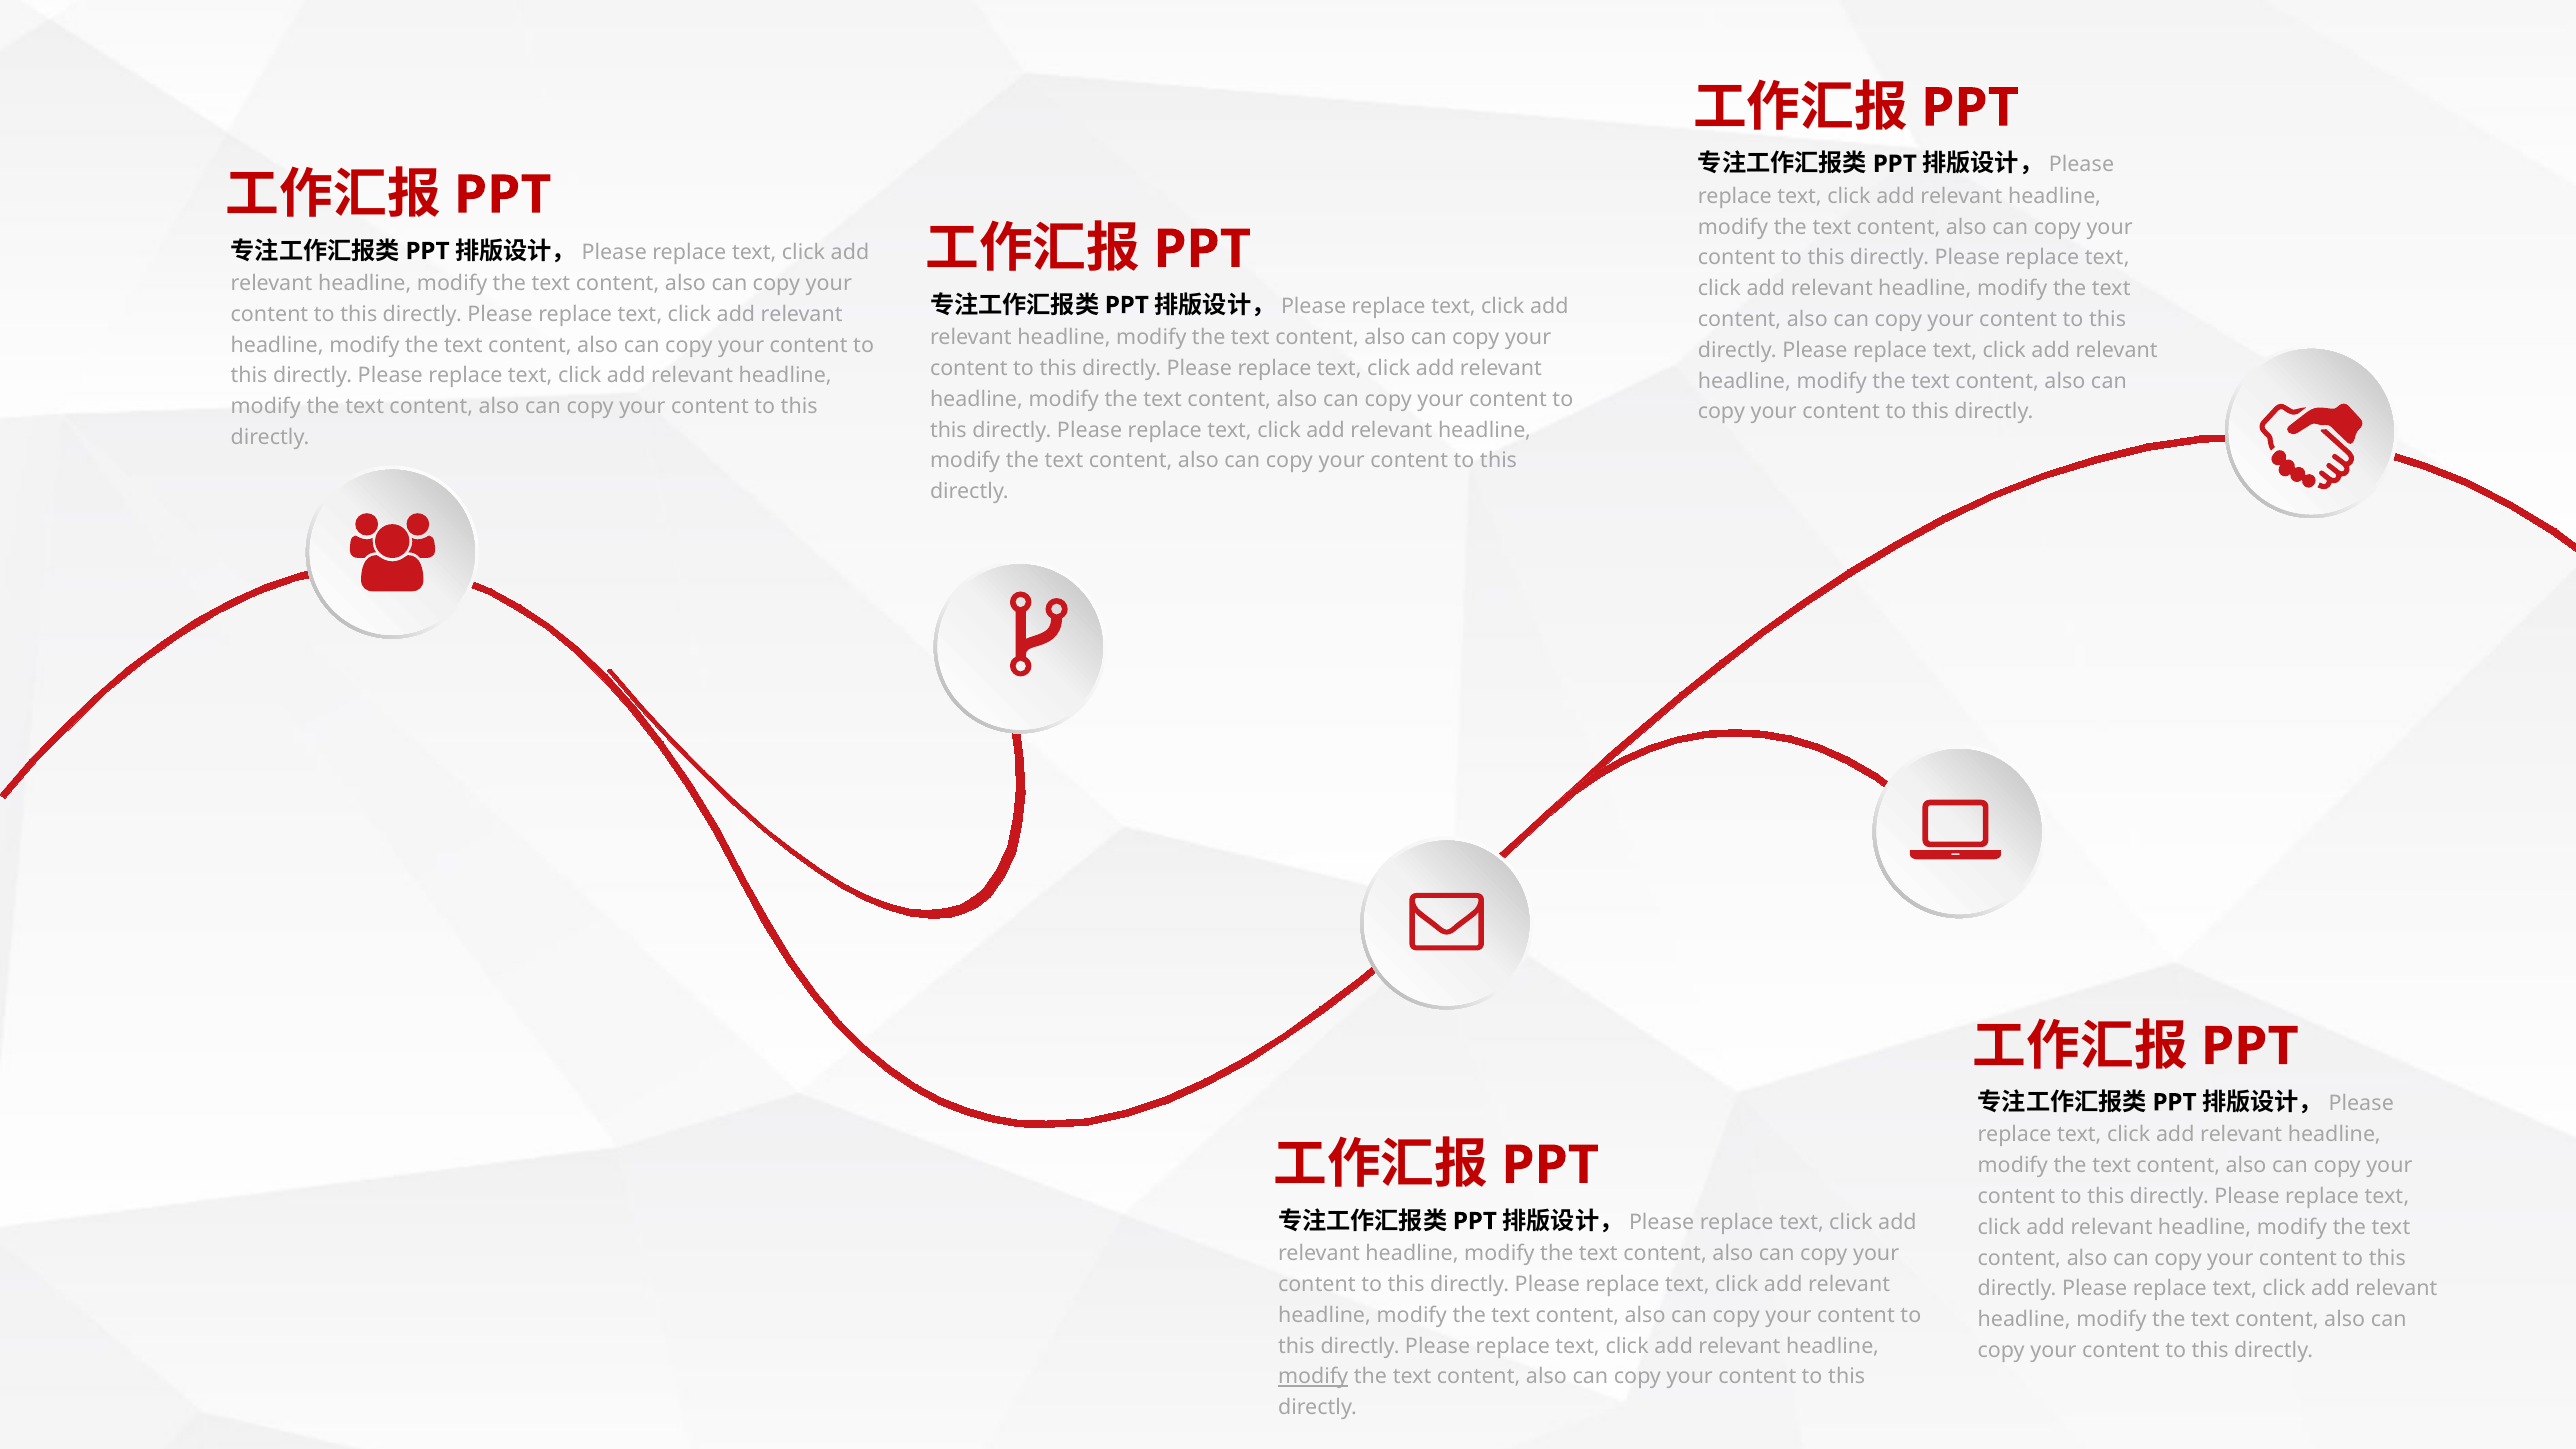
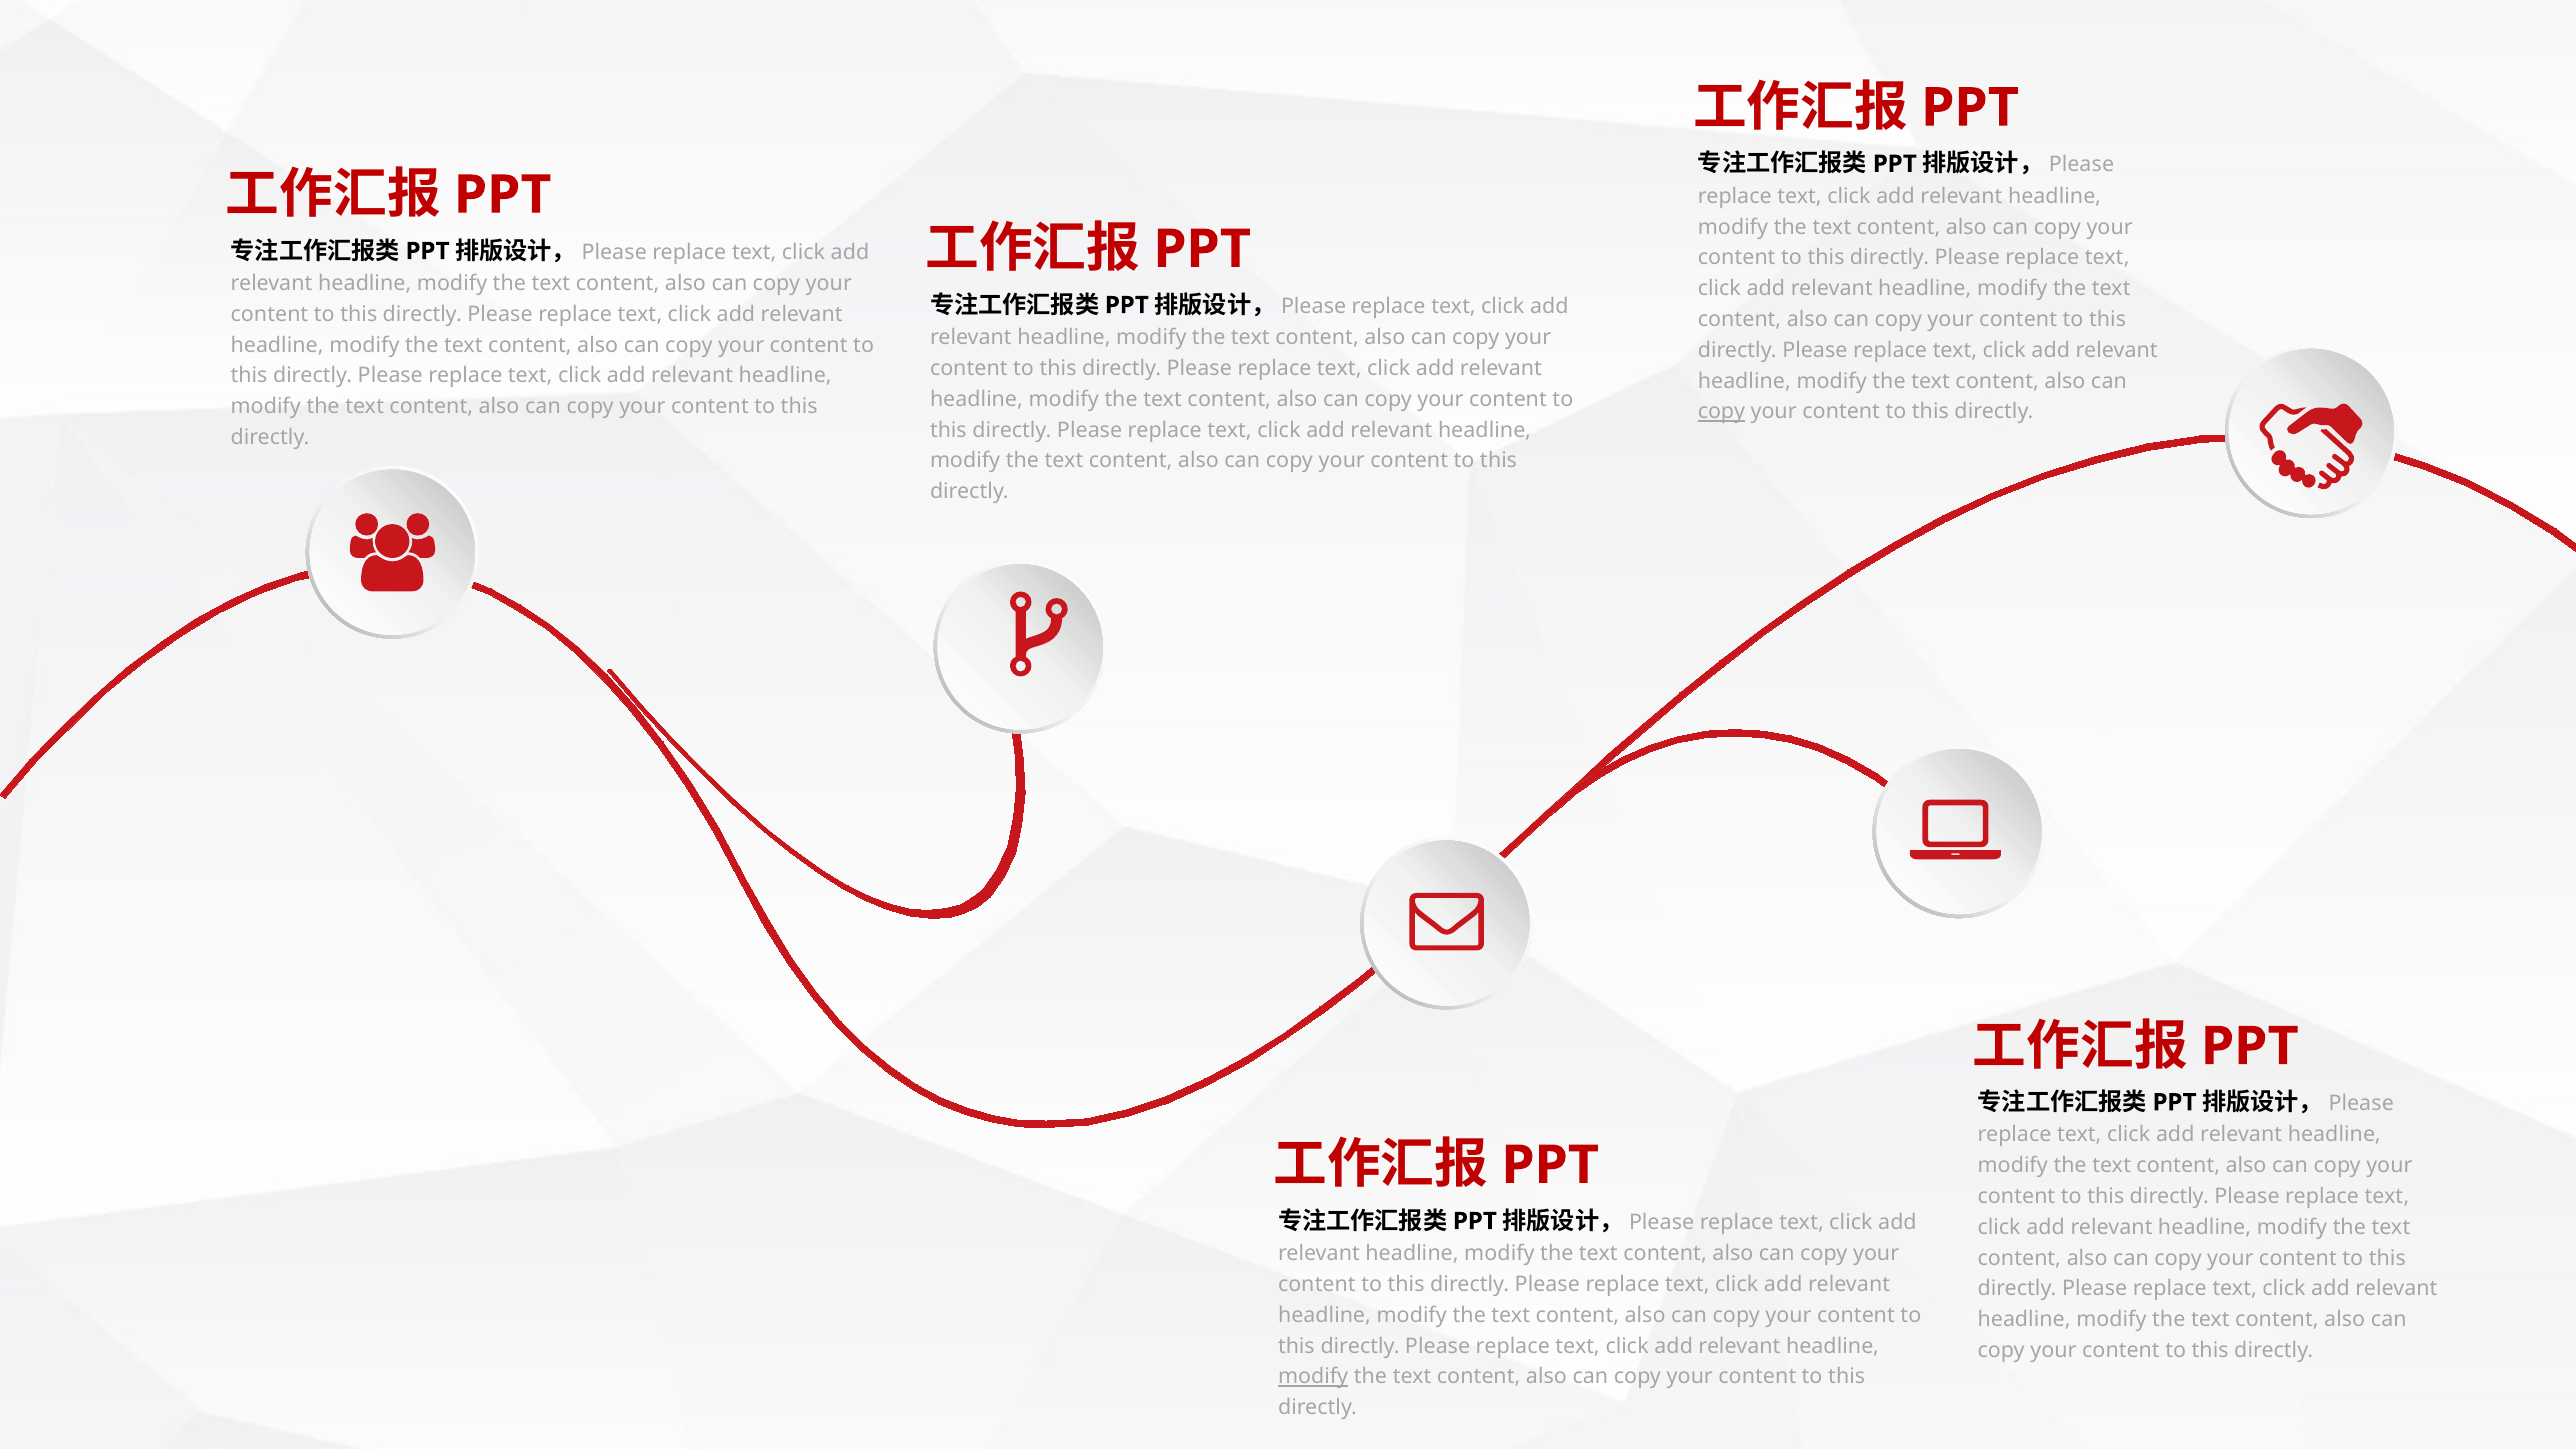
copy underline: none -> present (1721, 412)
